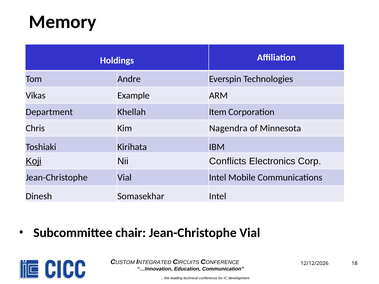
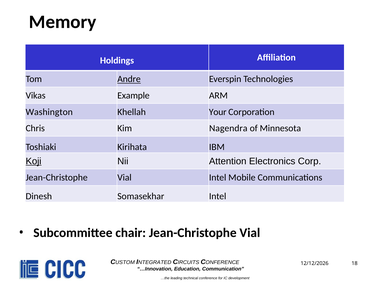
Andre underline: none -> present (129, 79)
Department: Department -> Washington (49, 112)
Item: Item -> Your (218, 112)
Conflicts: Conflicts -> Attention (228, 161)
